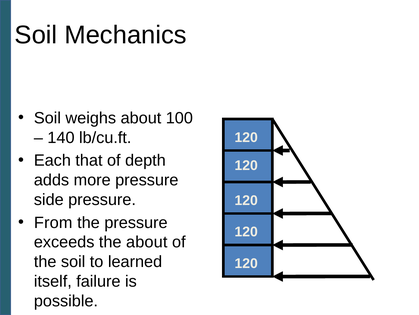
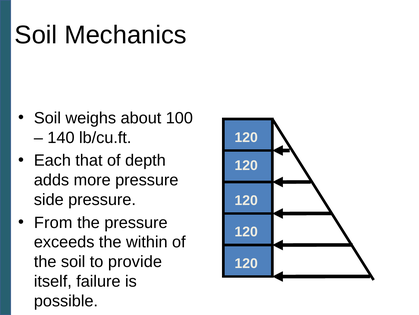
the about: about -> within (147, 242)
learned: learned -> provide (135, 261)
